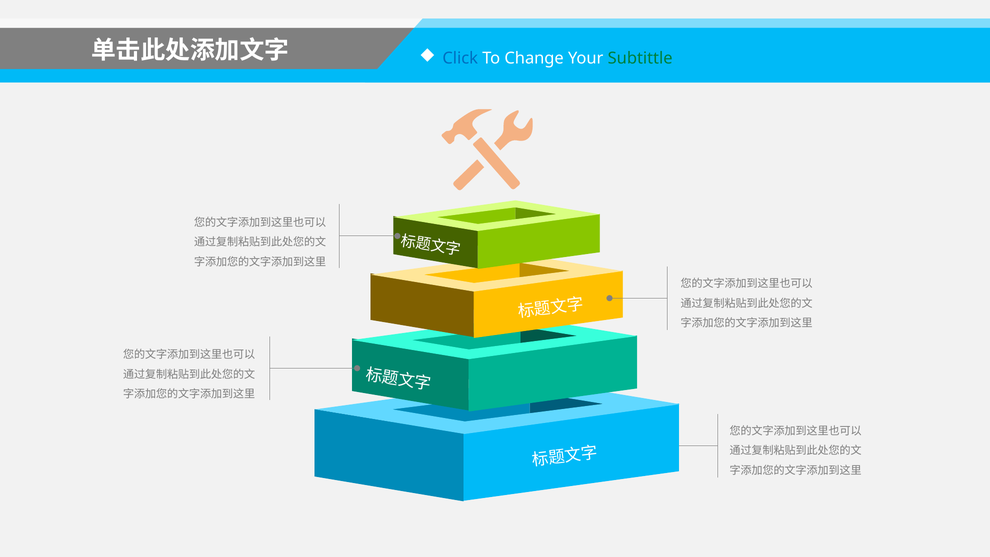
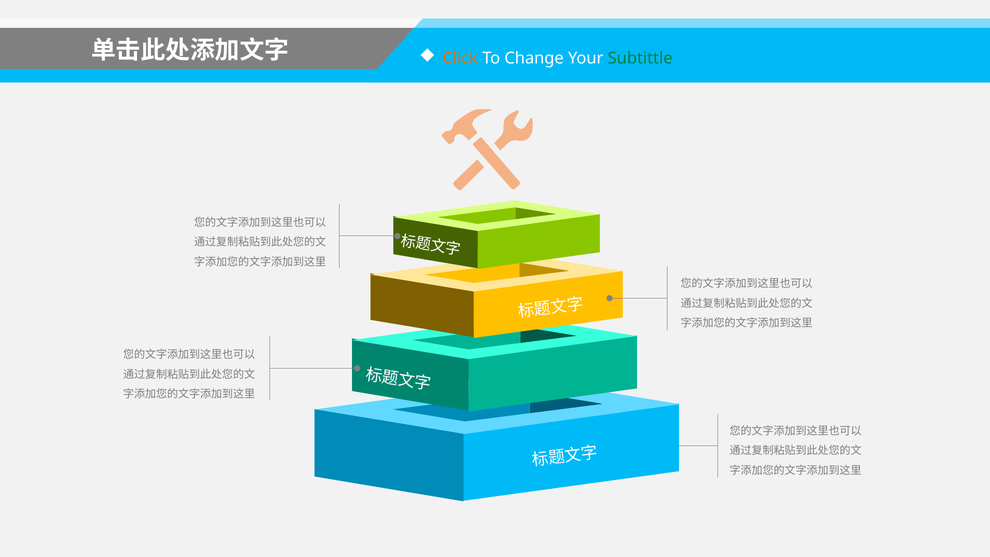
Click colour: blue -> orange (460, 58)
